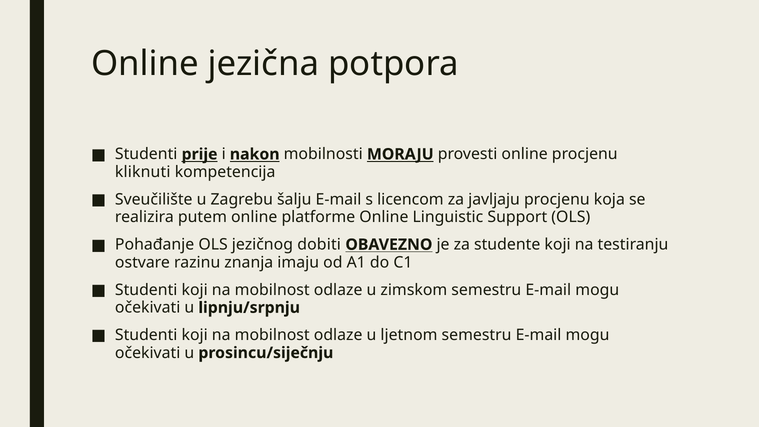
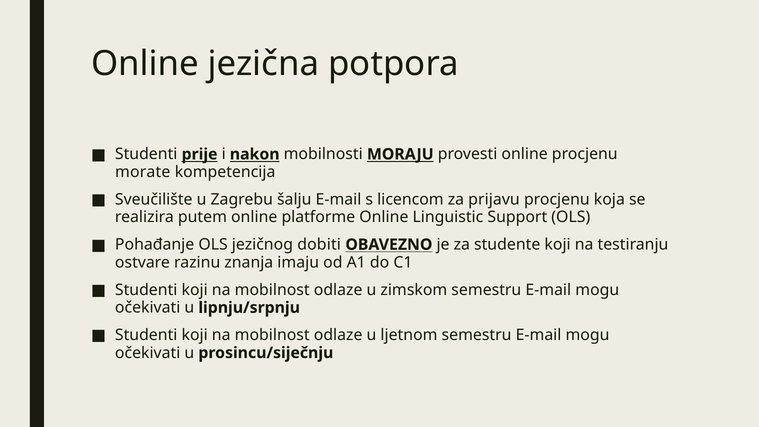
kliknuti: kliknuti -> morate (143, 172)
javljaju: javljaju -> prijavu (494, 199)
